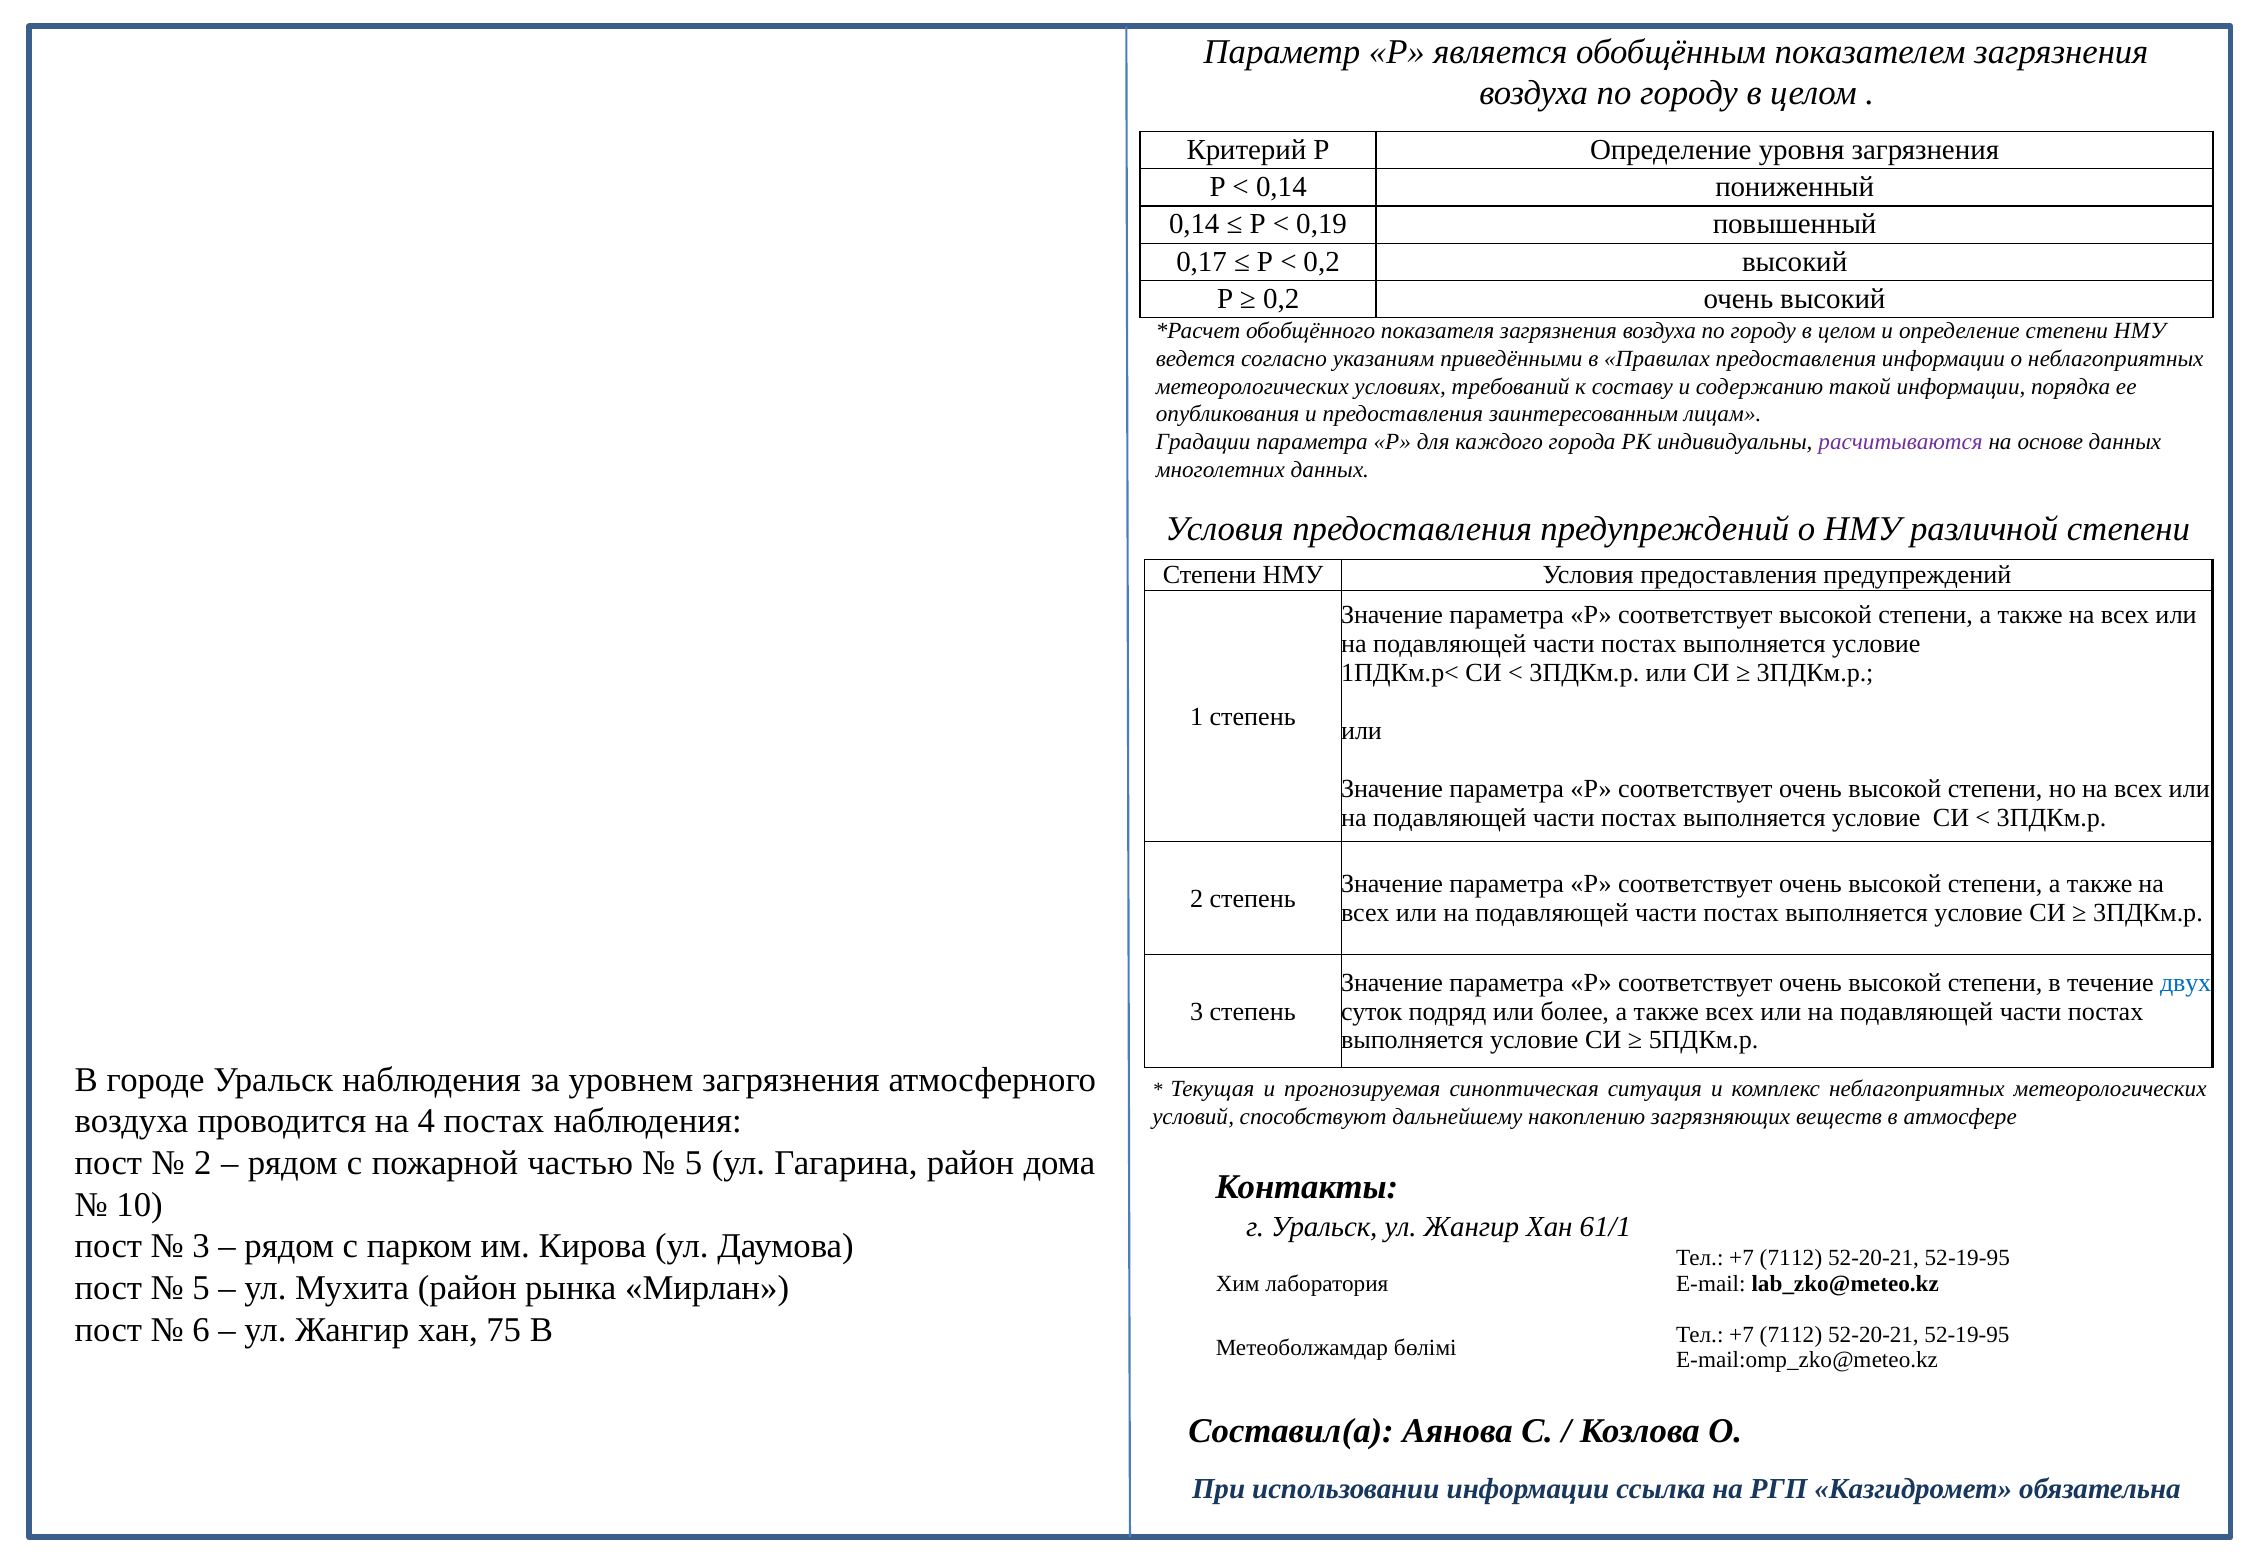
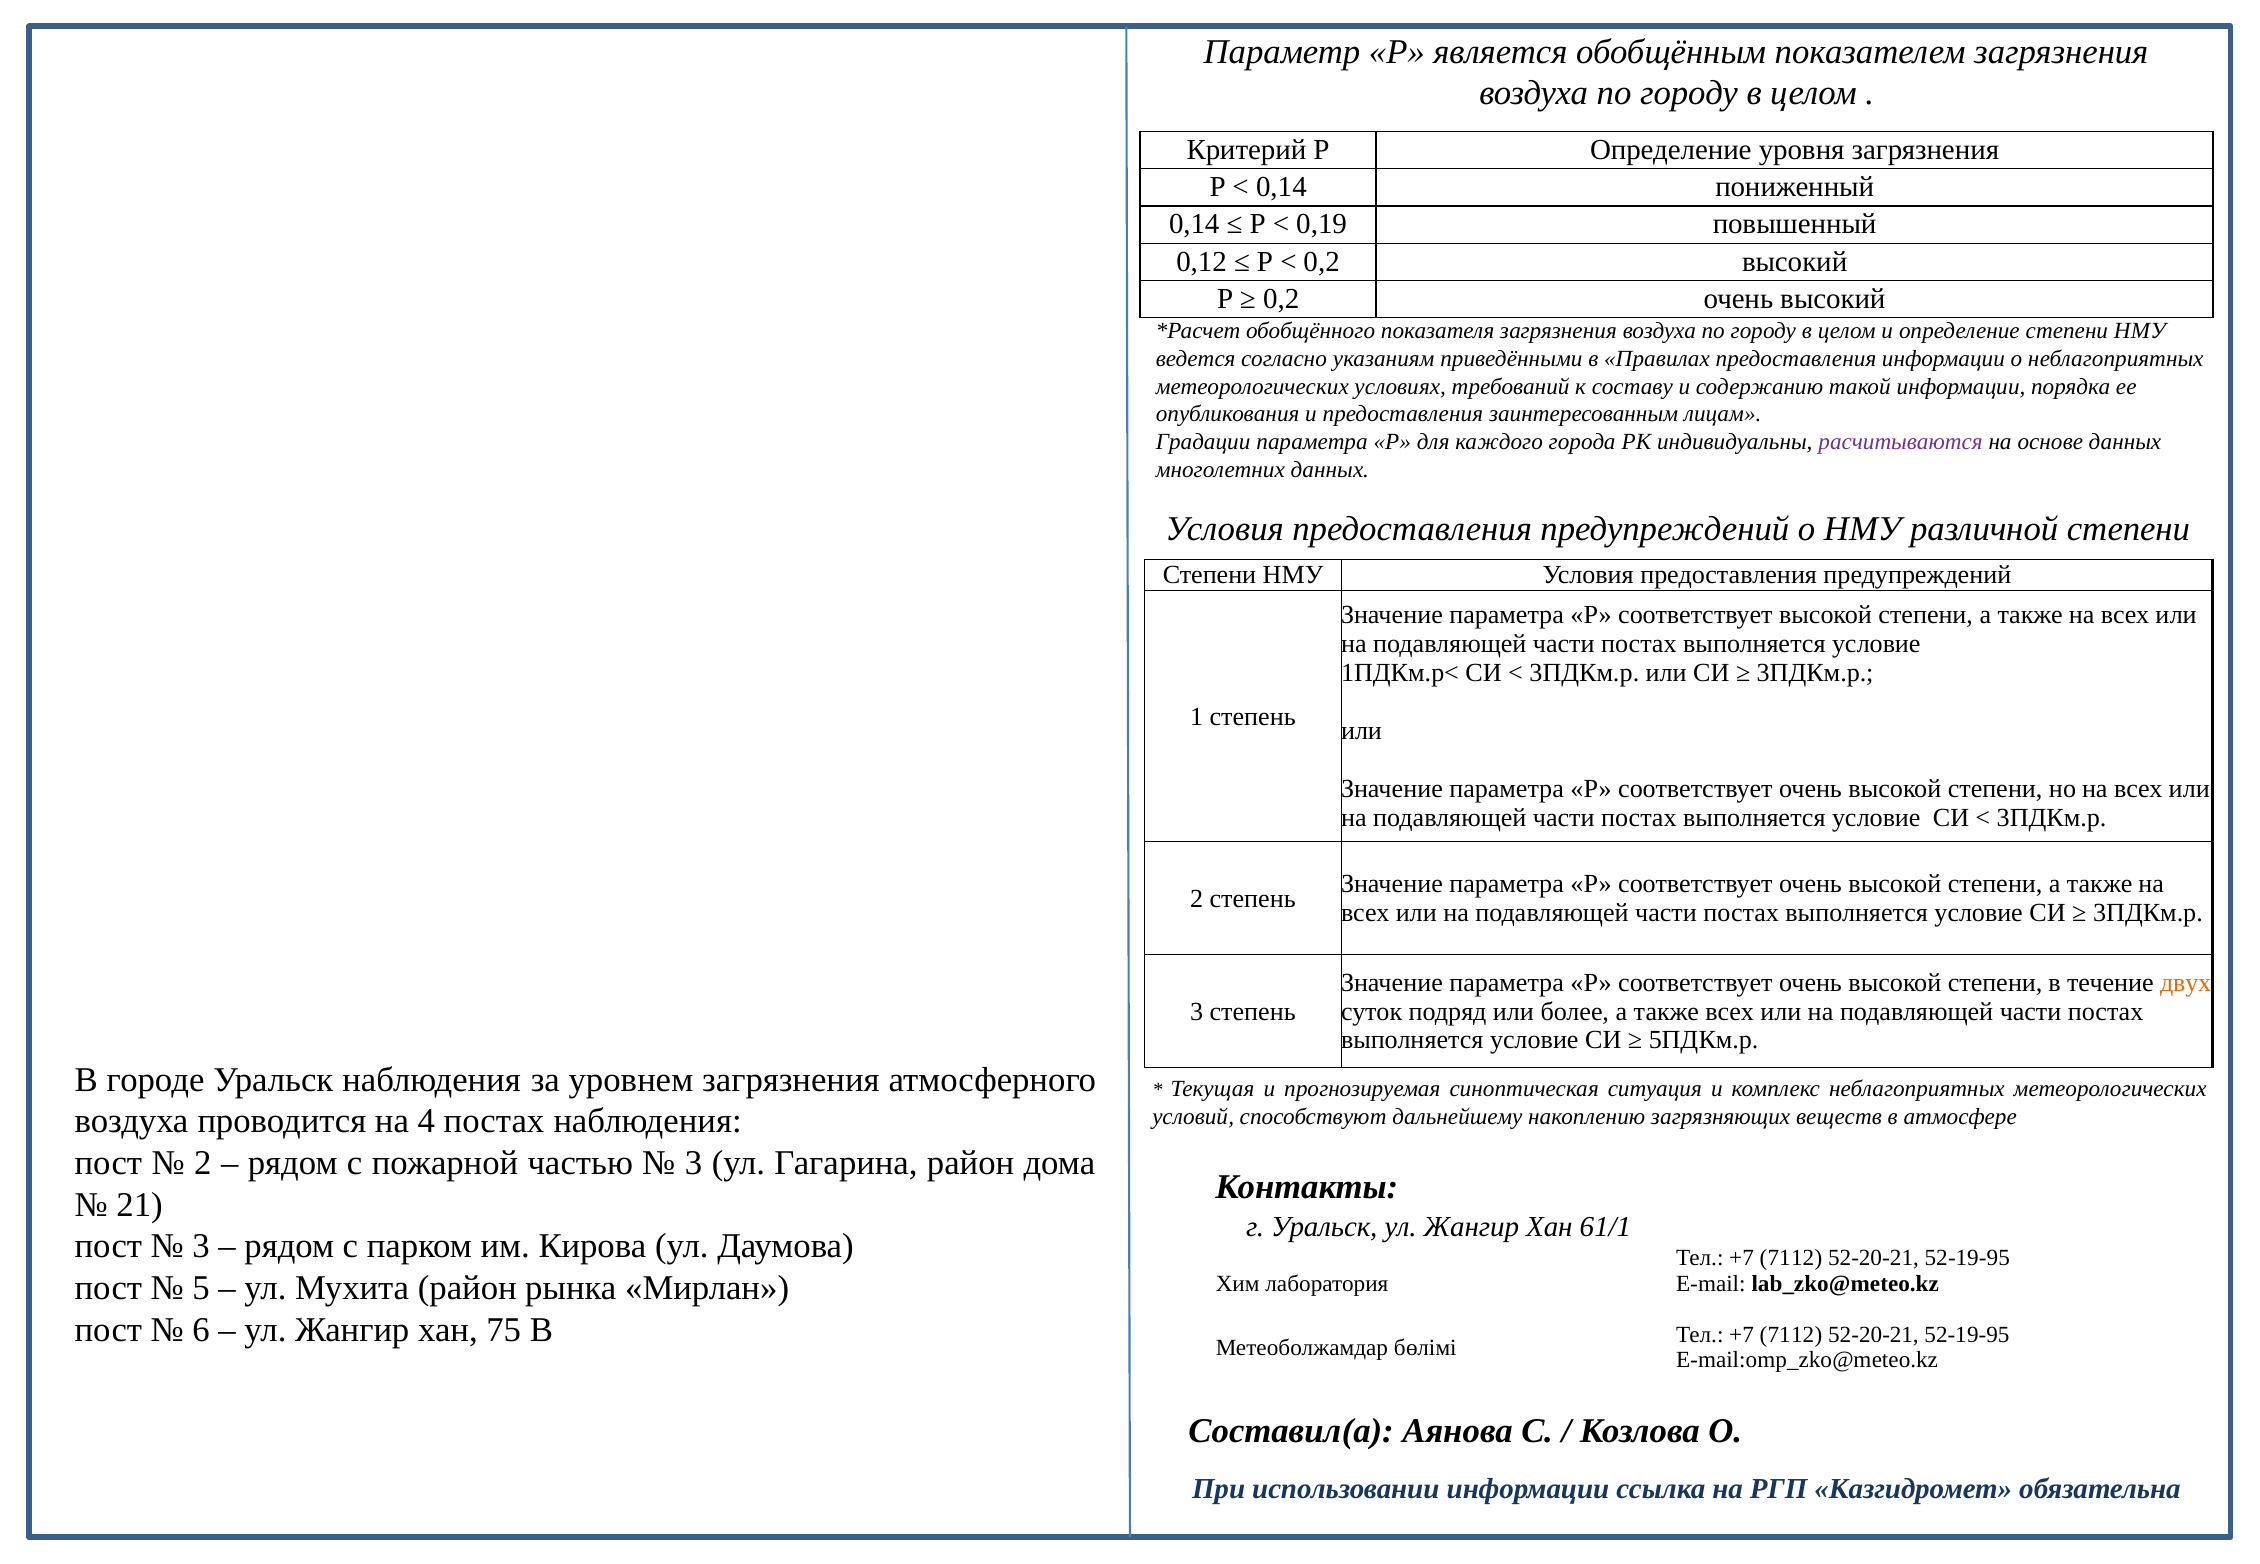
0,17: 0,17 -> 0,12 (1202, 262)
двух colour: blue -> orange (2186, 983)
5: 5 -> 3 (694, 1164)
10: 10 -> 21 (140, 1205)
